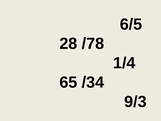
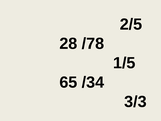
6/5: 6/5 -> 2/5 (131, 24)
1/4: 1/4 -> 1/5 (124, 63)
9/3: 9/3 -> 3/3 (135, 102)
